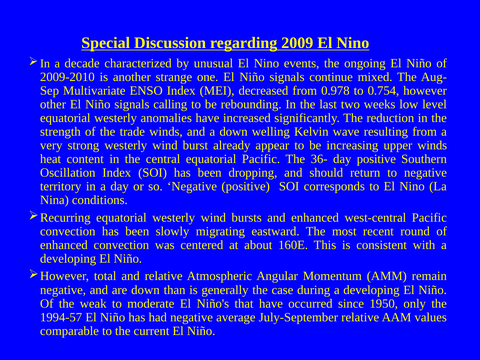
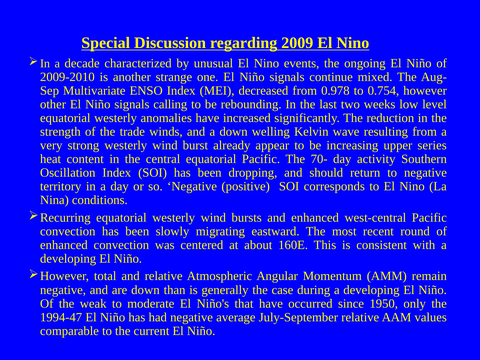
upper winds: winds -> series (432, 145)
36-: 36- -> 70- (319, 159)
day positive: positive -> activity (376, 159)
1994-57: 1994-57 -> 1994-47 (61, 317)
